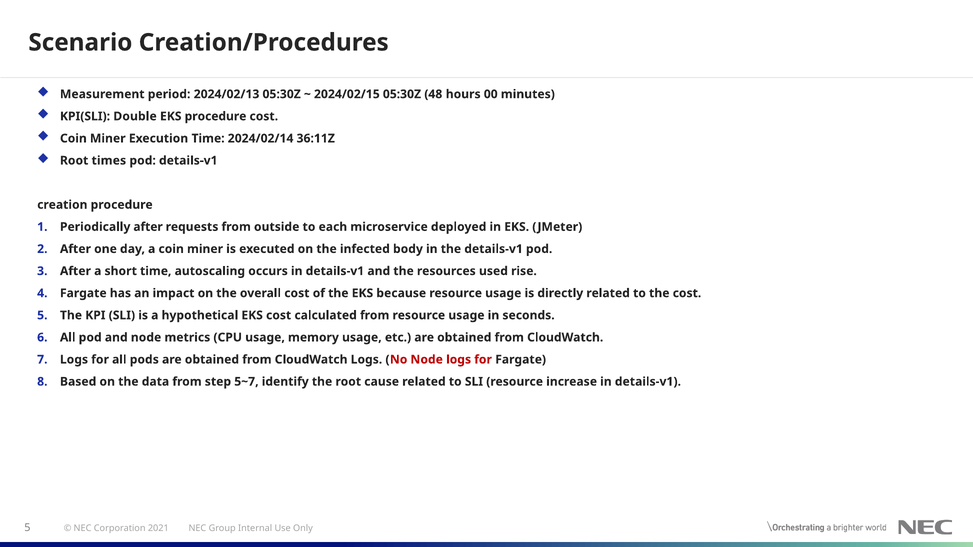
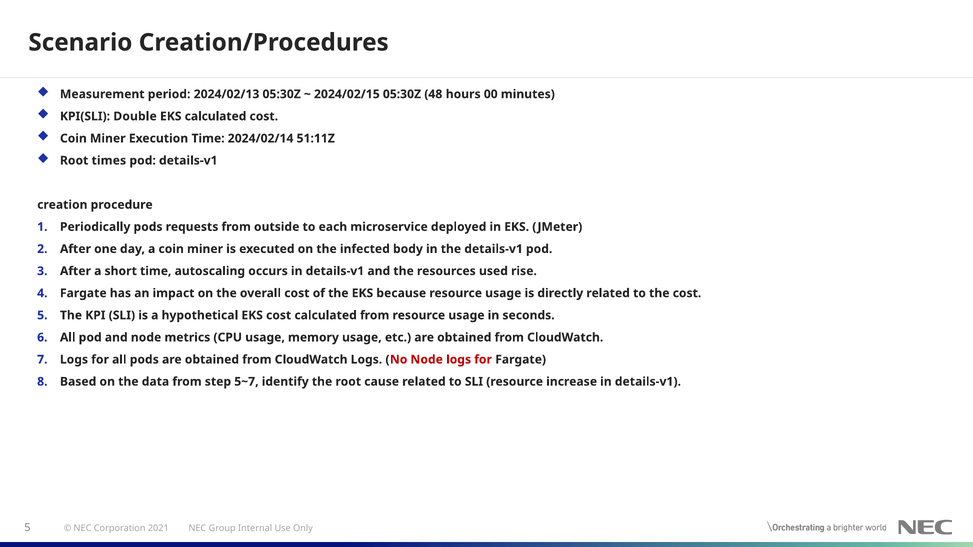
EKS procedure: procedure -> calculated (216, 116)
36:11Z: 36:11Z -> 51:11Z (316, 138)
Periodically after: after -> pods (148, 227)
